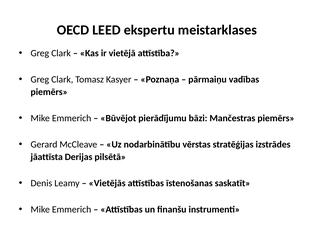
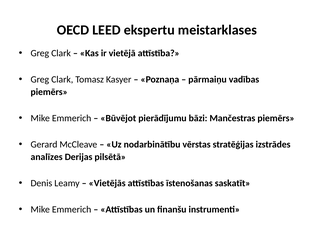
jāattīsta: jāattīsta -> analīzes (47, 157)
